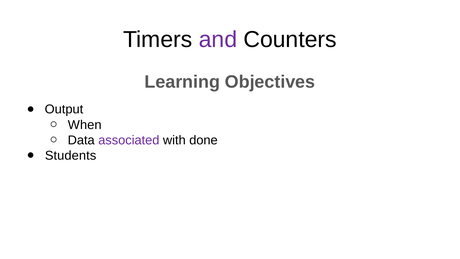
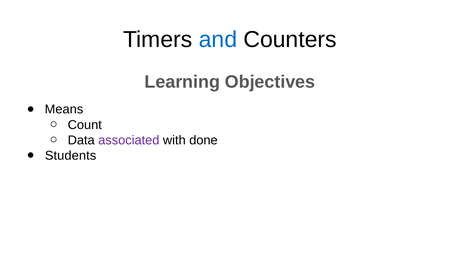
and colour: purple -> blue (218, 40)
Output: Output -> Means (64, 109)
When: When -> Count (85, 125)
